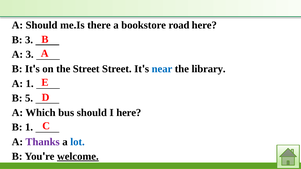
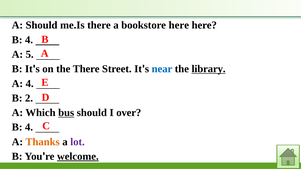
bookstore road: road -> here (179, 25)
3: 3 -> 4 (29, 40)
A 3: 3 -> 5 (30, 54)
the Street: Street -> There (86, 69)
library underline: none -> present (209, 69)
A 1: 1 -> 4 (30, 84)
5: 5 -> 2 (29, 98)
bus underline: none -> present (66, 113)
I here: here -> over (129, 113)
1: 1 -> 4 (29, 127)
Thanks colour: purple -> orange (43, 142)
lot colour: blue -> purple (78, 142)
